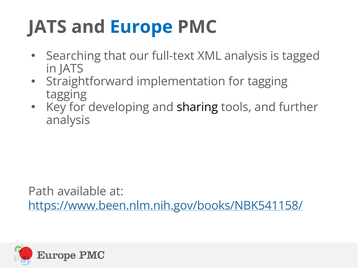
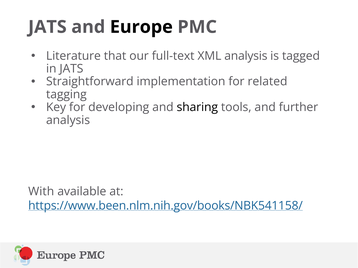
Europe colour: blue -> black (141, 27)
Searching: Searching -> Literature (73, 56)
for tagging: tagging -> related (267, 82)
Path: Path -> With (41, 192)
